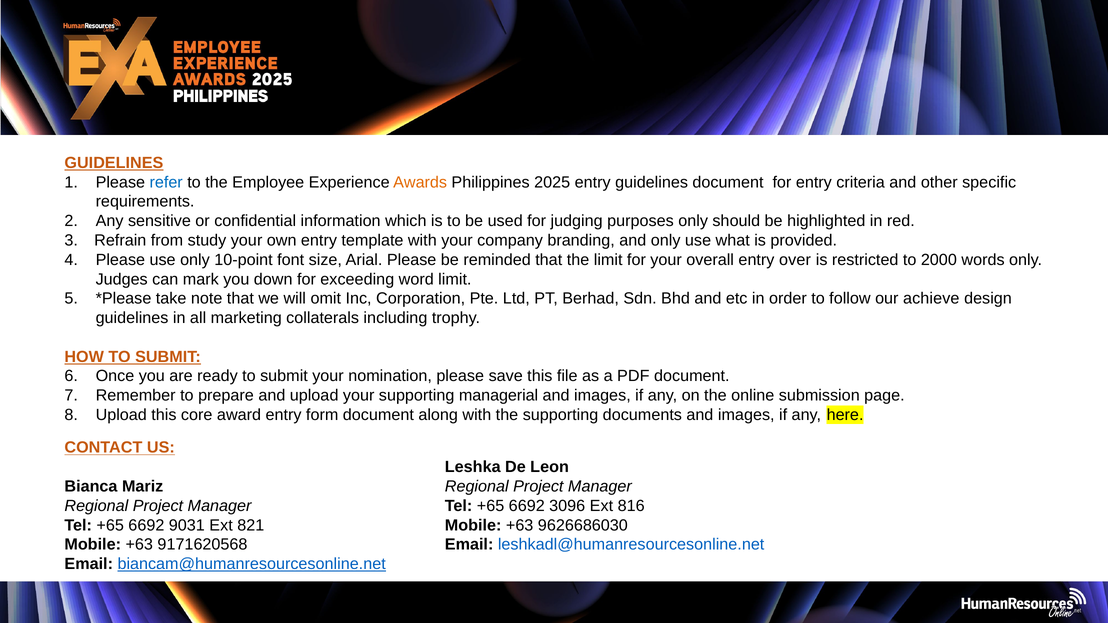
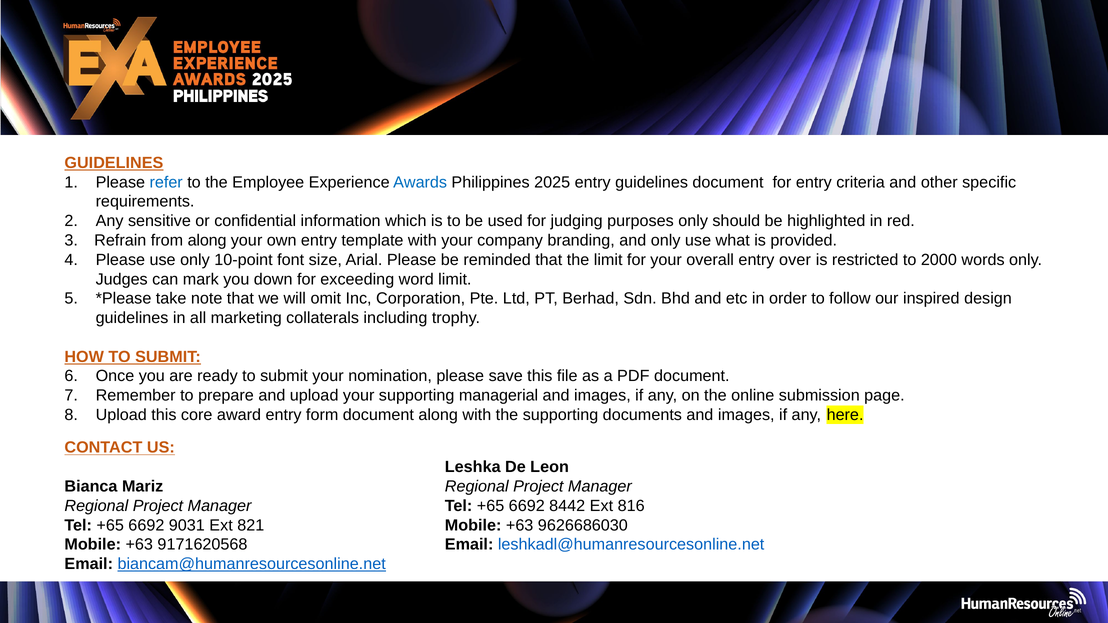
Awards colour: orange -> blue (420, 182)
from study: study -> along (207, 240)
achieve: achieve -> inspired (931, 299)
3096: 3096 -> 8442 (567, 506)
